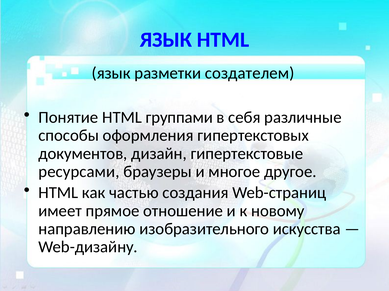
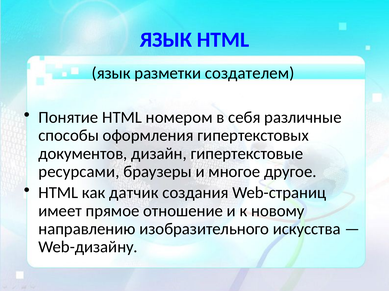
группами: группами -> номером (179, 118)
частью: частью -> датчик (134, 193)
